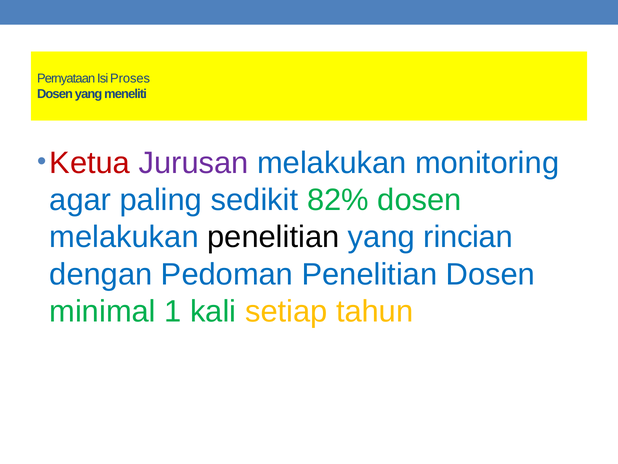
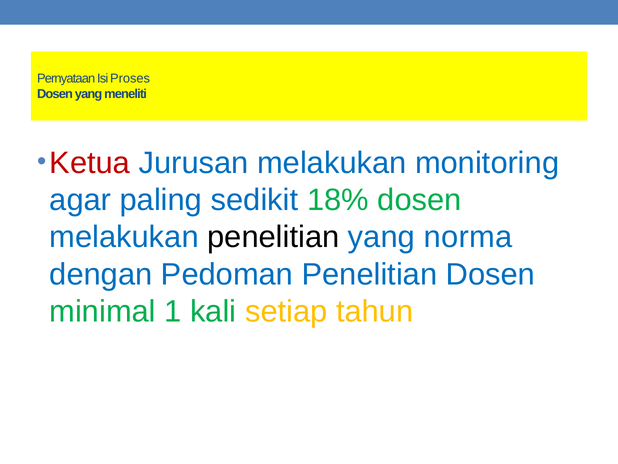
Jurusan colour: purple -> blue (194, 163)
82%: 82% -> 18% (338, 200)
rincian: rincian -> norma (468, 237)
